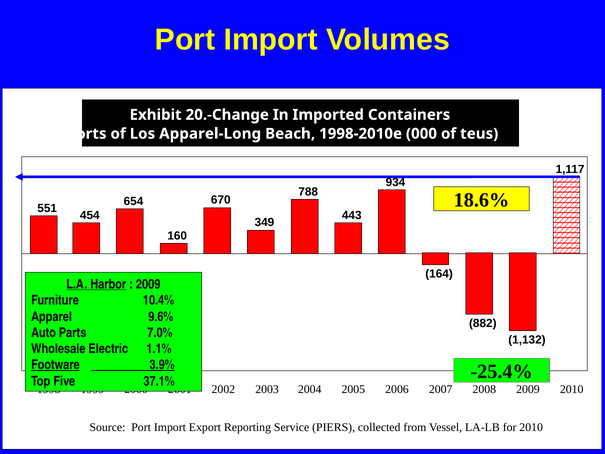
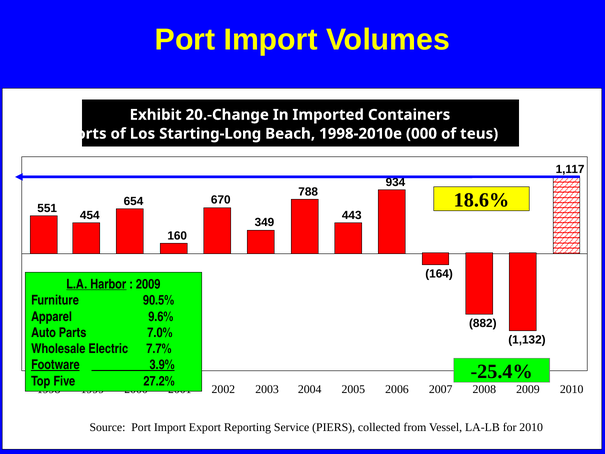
Apparel-Long: Apparel-Long -> Starting-Long (210, 134)
10.4%: 10.4% -> 90.5% (158, 300)
1.1%: 1.1% -> 7.7% (159, 349)
37.1%: 37.1% -> 27.2% (159, 381)
